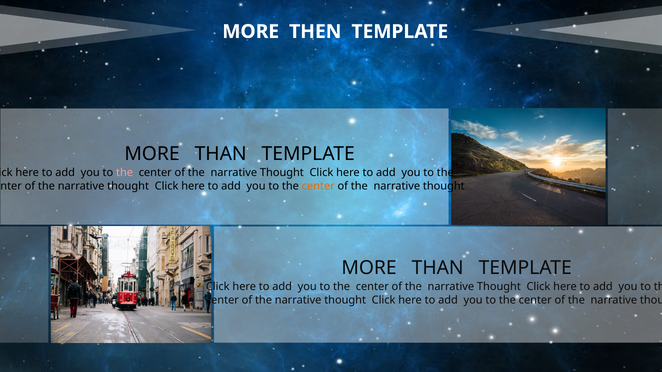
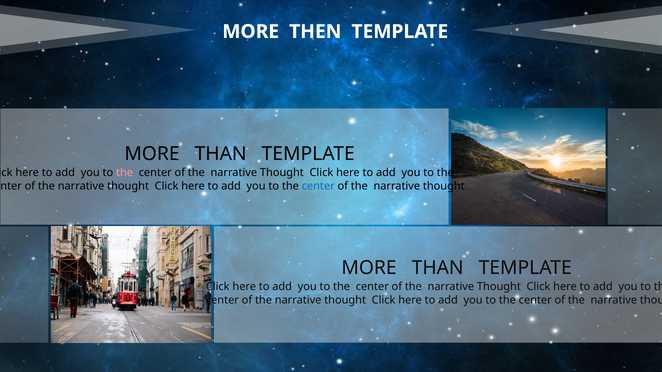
center colour: orange -> blue (318, 186)
